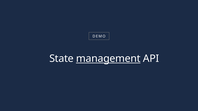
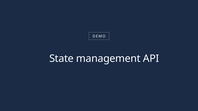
management underline: present -> none (108, 59)
